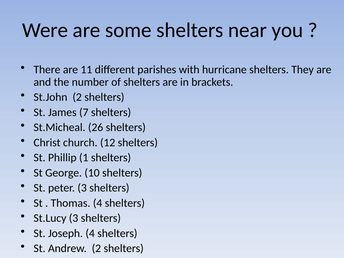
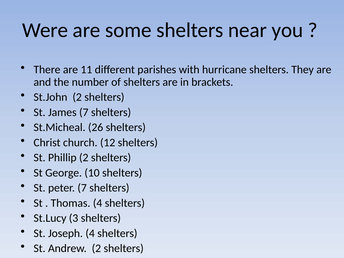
Phillip 1: 1 -> 2 (84, 158)
peter 3: 3 -> 7 (82, 188)
